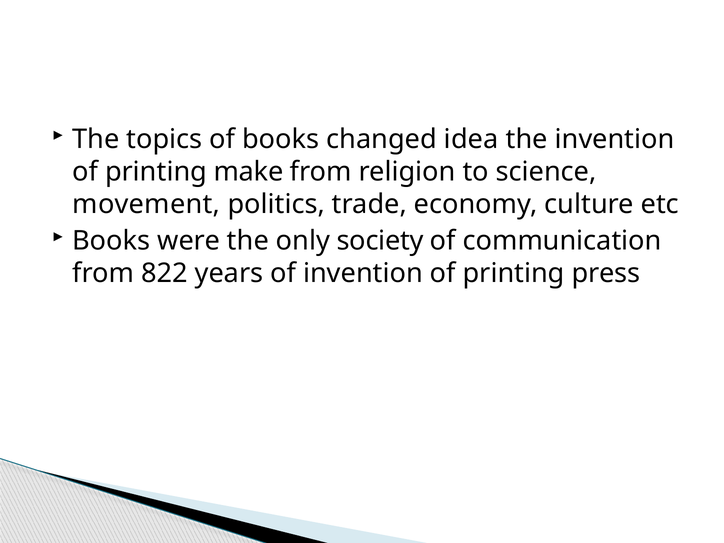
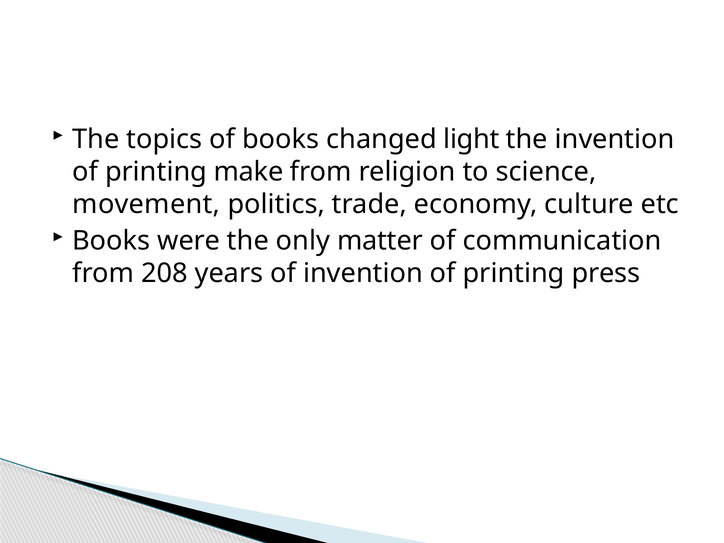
idea: idea -> light (472, 139)
society: society -> matter (380, 241)
822: 822 -> 208 (164, 274)
